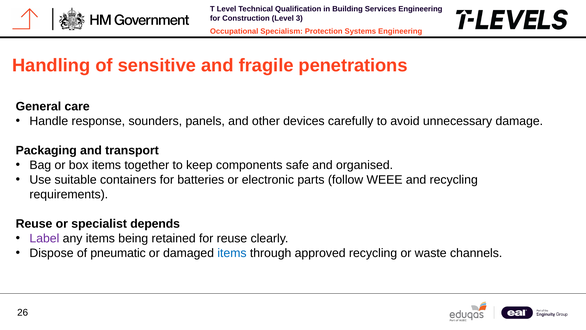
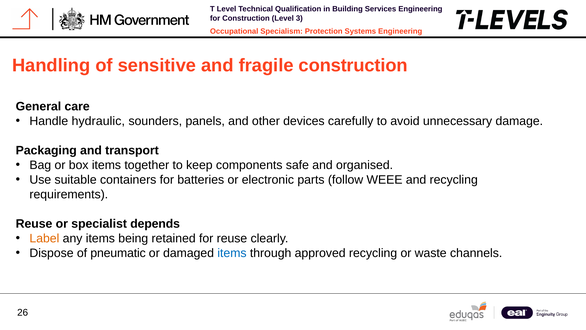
fragile penetrations: penetrations -> construction (353, 65)
response: response -> hydraulic (98, 121)
Label colour: purple -> orange (44, 238)
